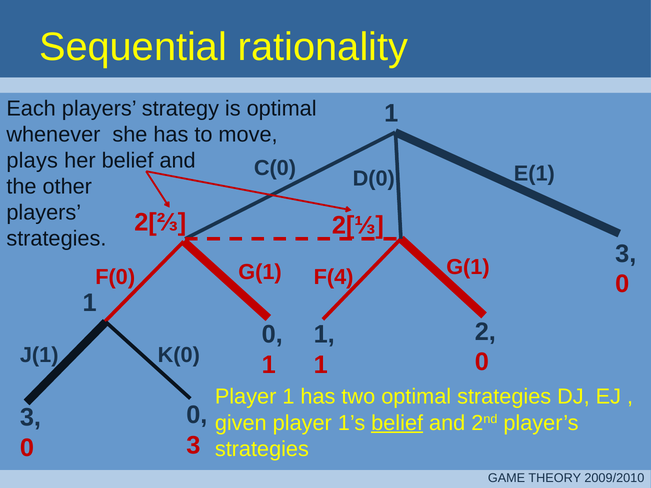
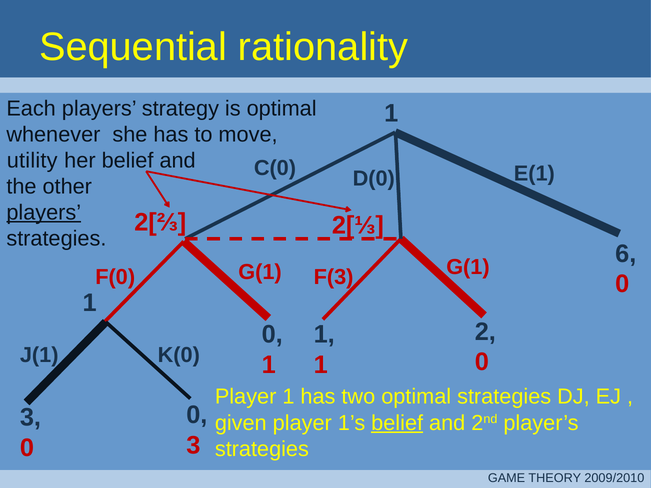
plays: plays -> utility (32, 161)
players underline: none -> present (44, 213)
3: 3 -> 6 (626, 254)
F(4: F(4 -> F(3 (334, 277)
